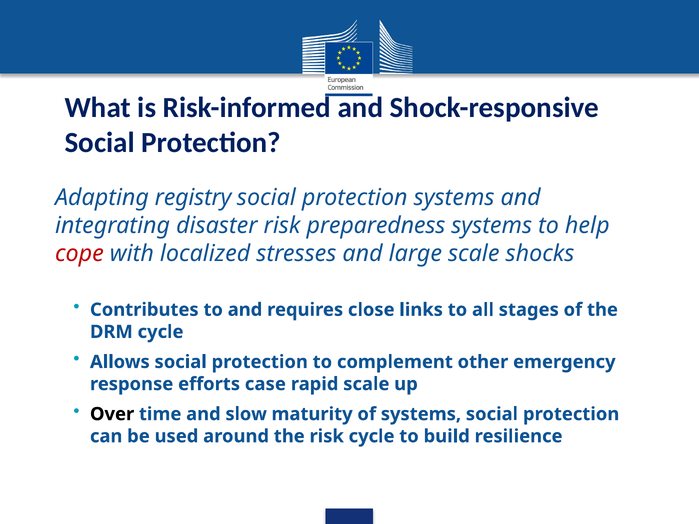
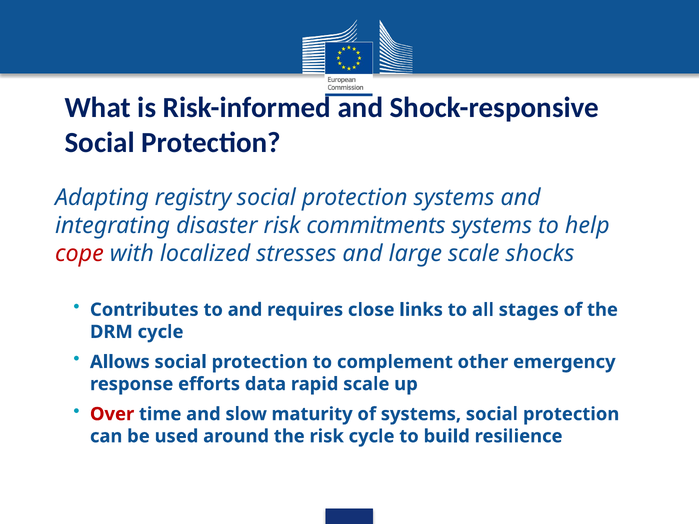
preparedness: preparedness -> commitments (376, 226)
case: case -> data (265, 384)
Over colour: black -> red (112, 414)
